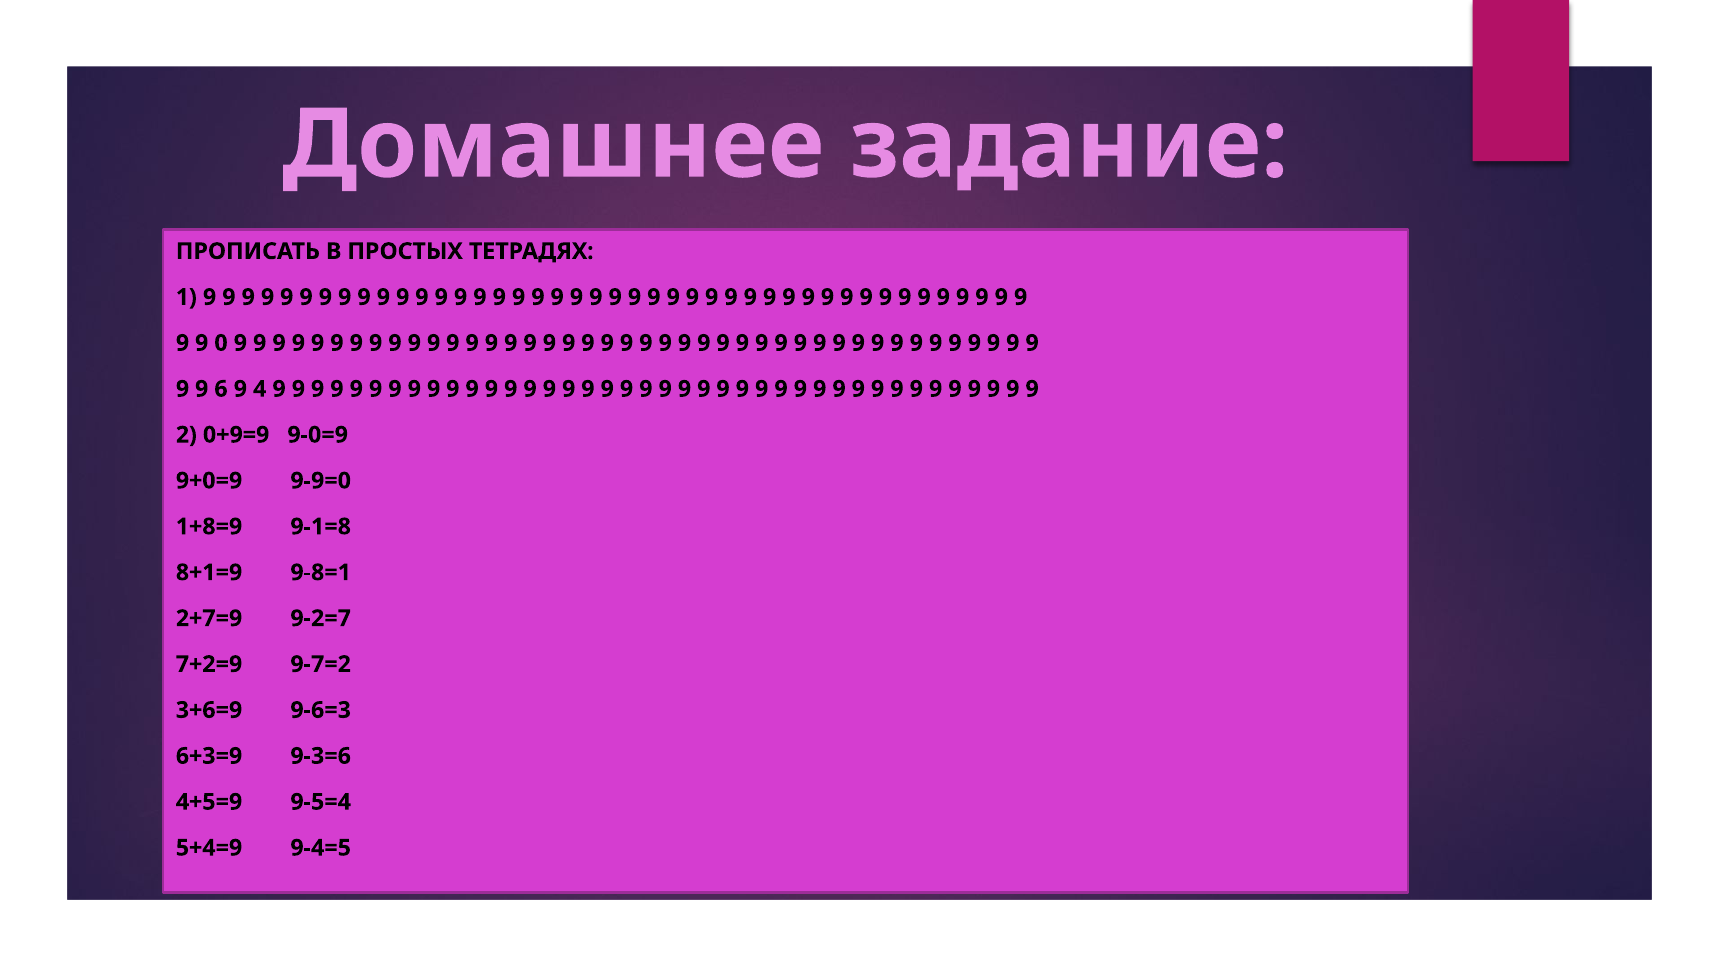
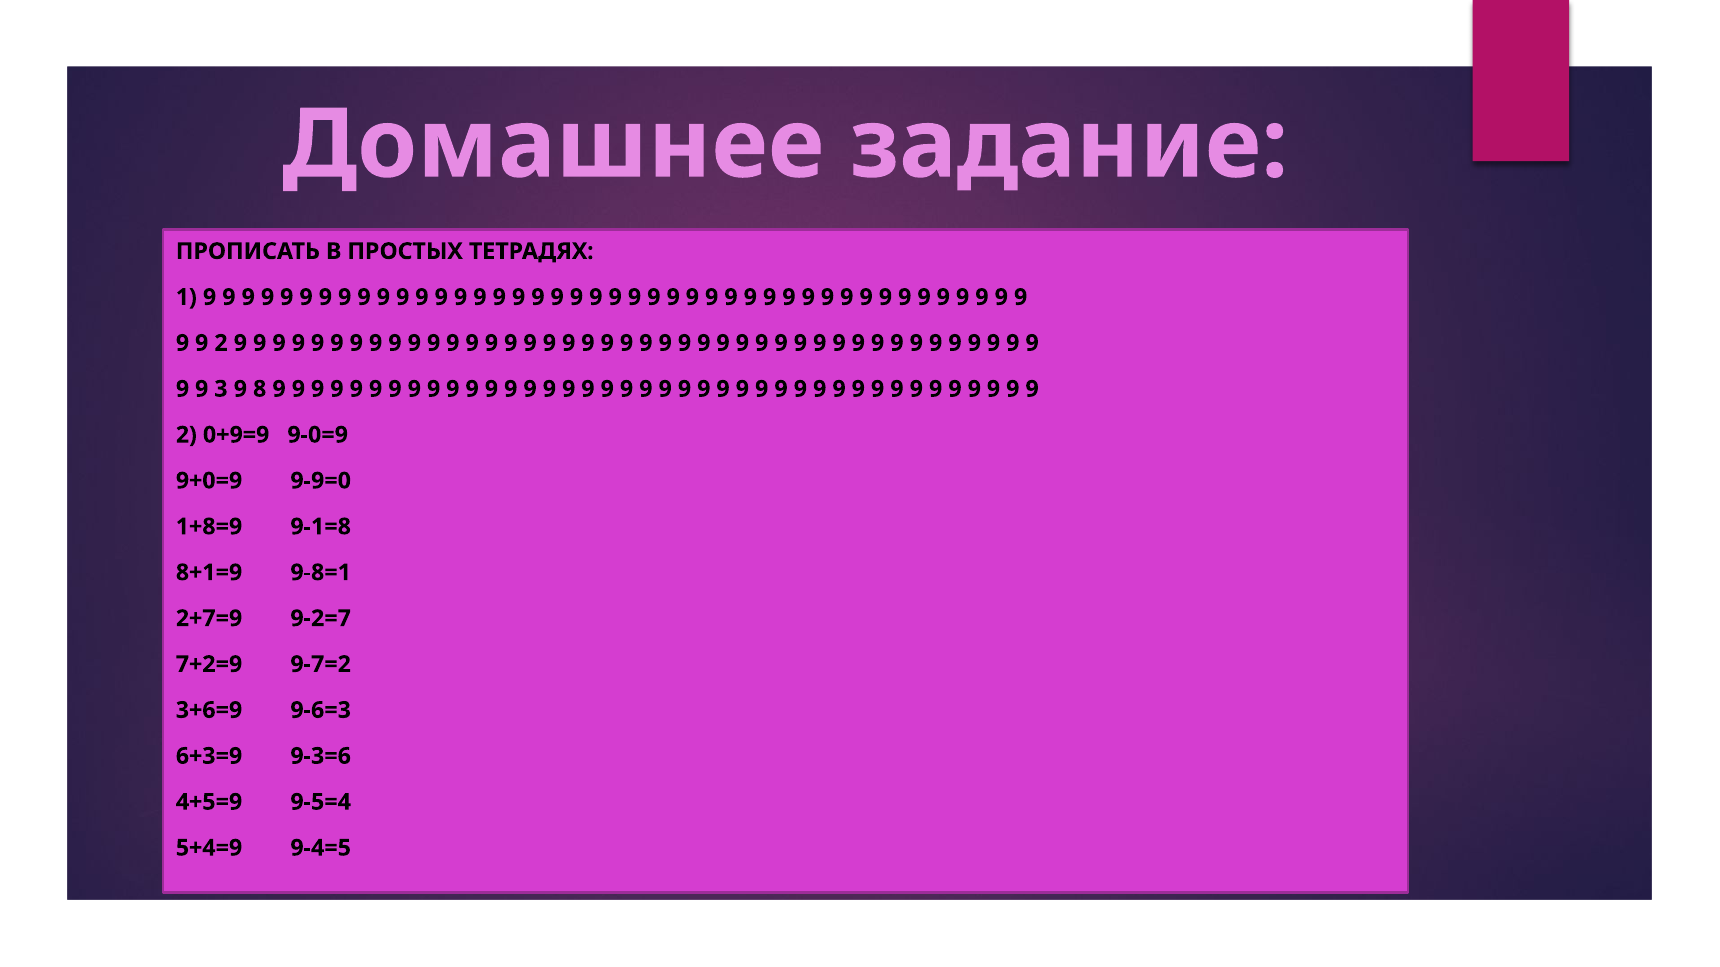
0: 0 -> 2 (221, 343)
6: 6 -> 3 (221, 389)
4: 4 -> 8 (260, 389)
